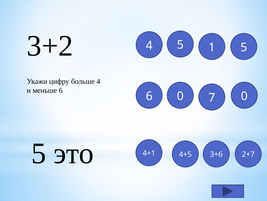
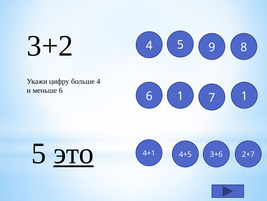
1: 1 -> 9 (212, 47)
4 5: 5 -> 8 (244, 47)
6 0: 0 -> 1 (180, 96)
7 0: 0 -> 1 (244, 96)
это underline: none -> present (74, 153)
